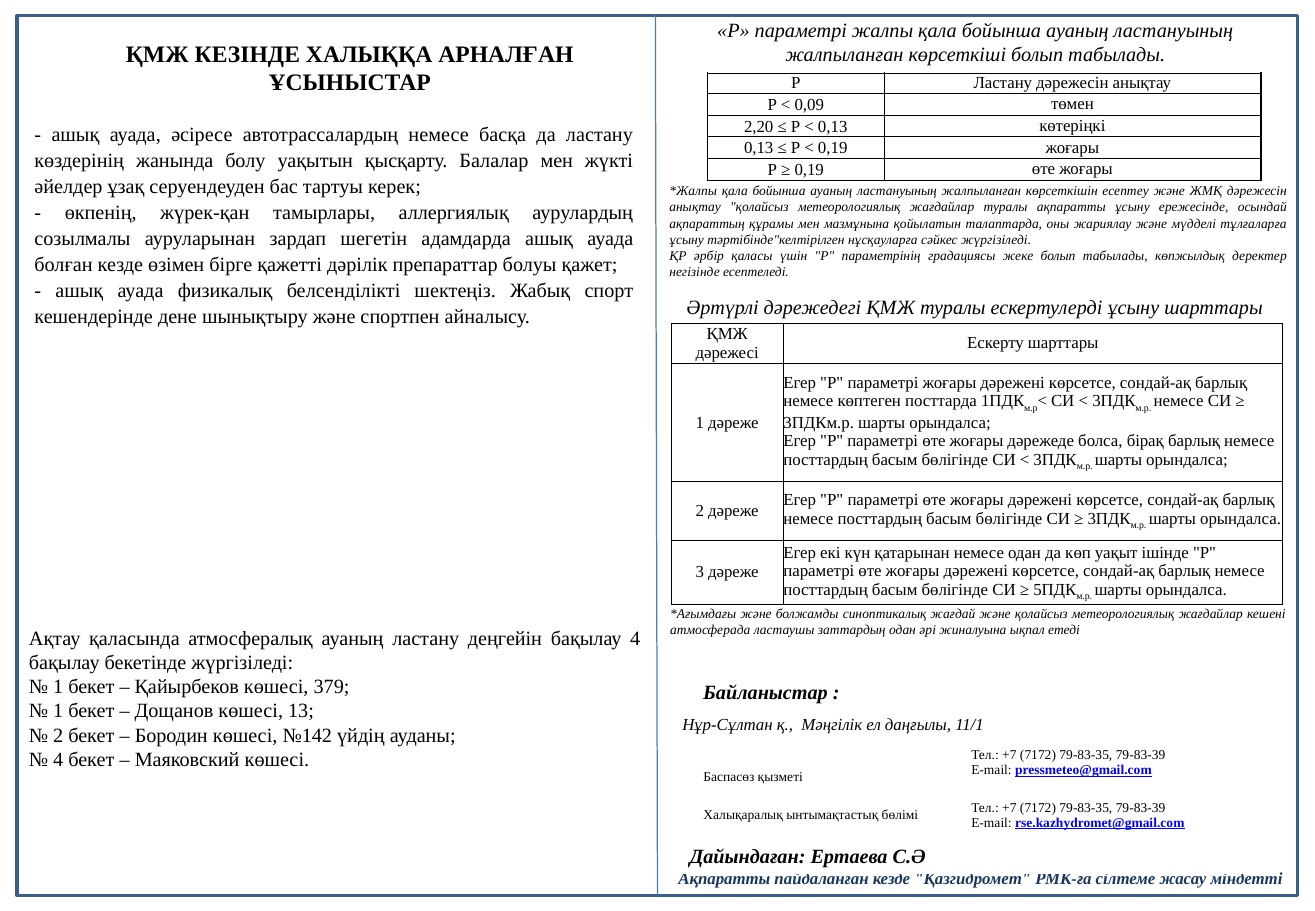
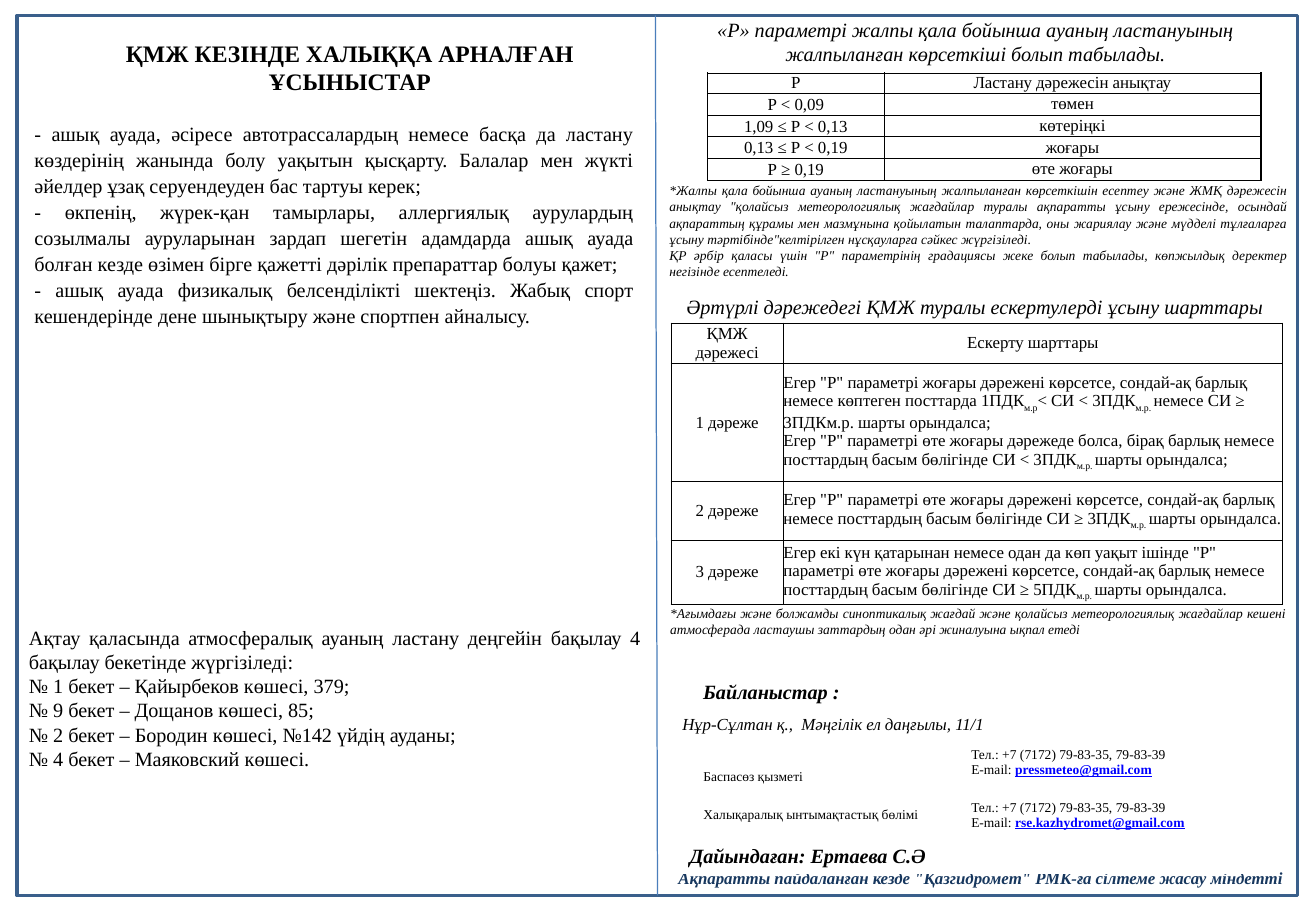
2,20: 2,20 -> 1,09 (759, 126)
1: 1 -> 9 (58, 711)
13: 13 -> 85 (301, 711)
